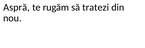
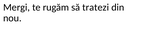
Aspră: Aspră -> Mergi (17, 7)
